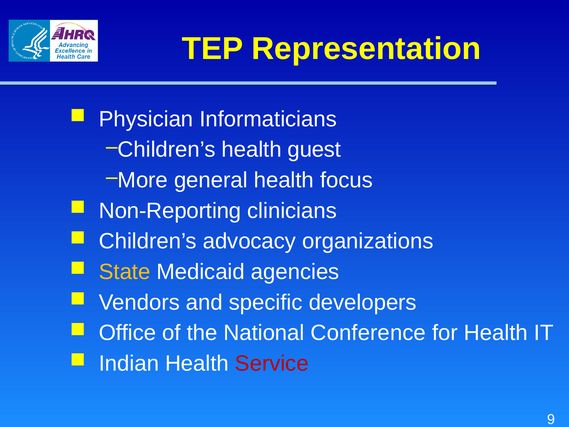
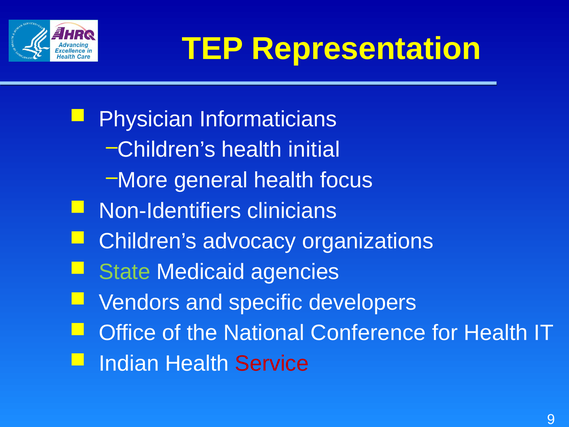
guest: guest -> initial (314, 150)
Non-Reporting: Non-Reporting -> Non-Identifiers (170, 211)
State colour: yellow -> light green (125, 272)
